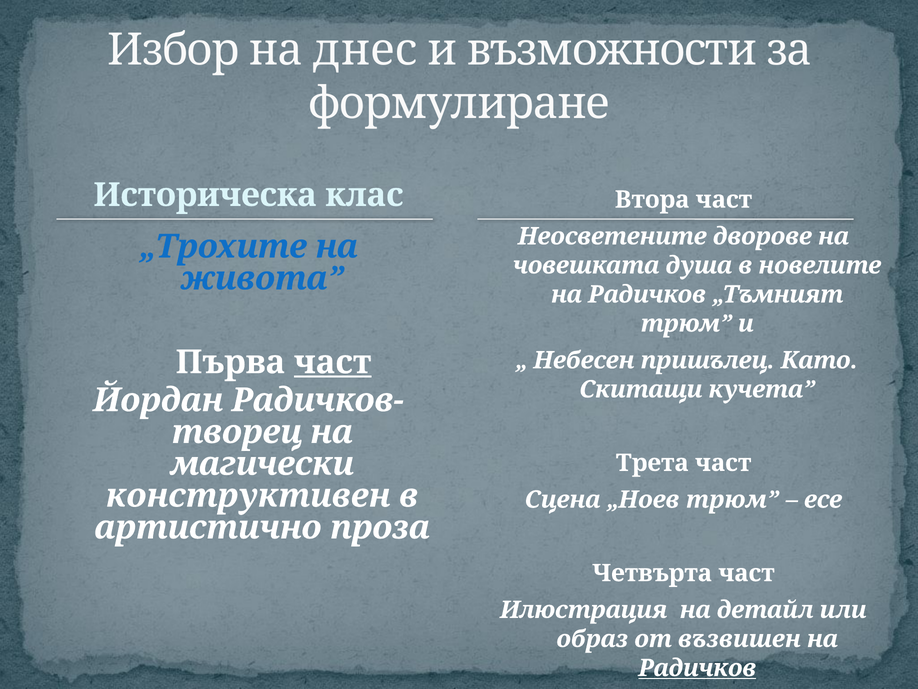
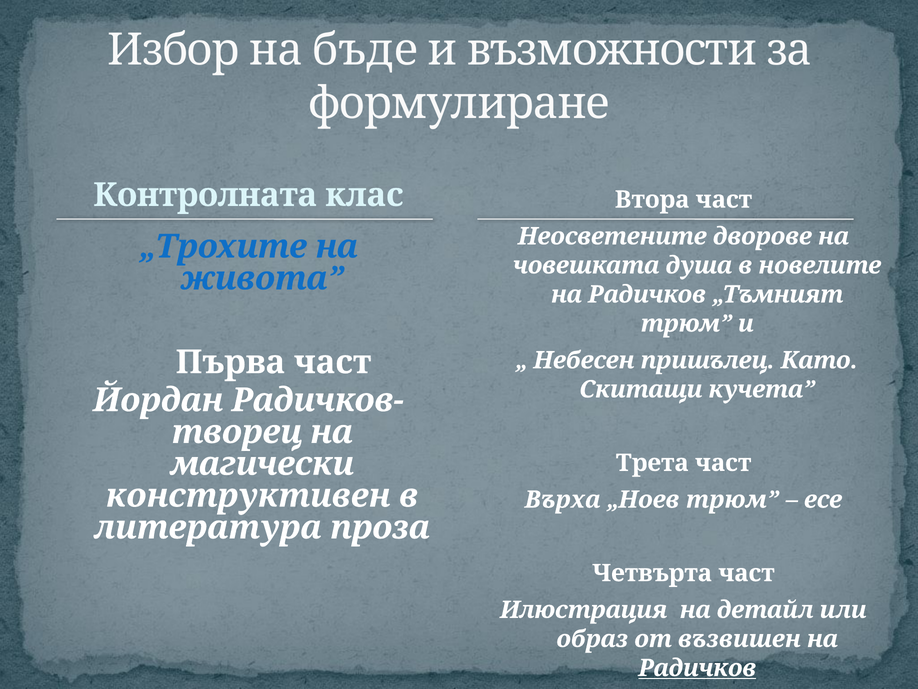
днес: днес -> бъде (365, 50)
Историческа: Историческа -> Контролната (205, 195)
част underline: present -> none (333, 362)
Сцена: Сцена -> Върха (563, 499)
артистично: артистично -> литература (208, 527)
